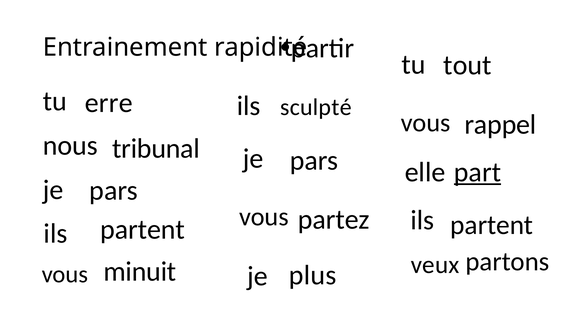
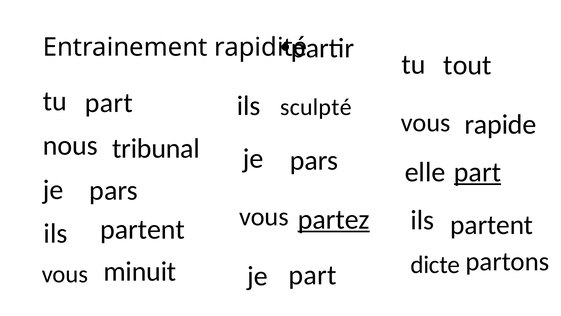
erre: erre -> part (109, 103)
rappel: rappel -> rapide (500, 125)
partez underline: none -> present (334, 219)
veux: veux -> dicte (435, 264)
plus: plus -> part (313, 275)
